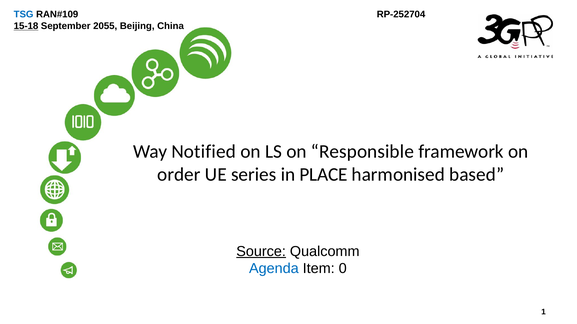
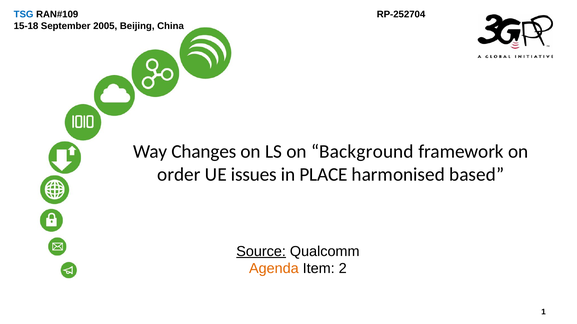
15-18 underline: present -> none (26, 26)
2055: 2055 -> 2005 (105, 26)
Notified: Notified -> Changes (204, 152)
Responsible: Responsible -> Background (362, 152)
series: series -> issues (254, 175)
Agenda colour: blue -> orange (274, 269)
0: 0 -> 2 (343, 269)
